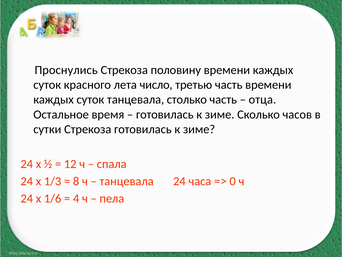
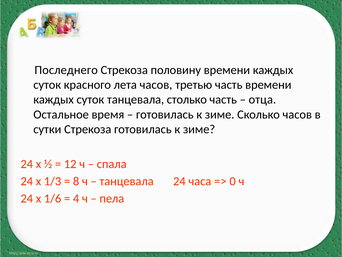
Проснулись: Проснулись -> Последнего (66, 70)
лета число: число -> часов (156, 85)
